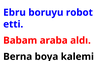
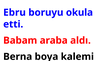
robot: robot -> okula (79, 12)
